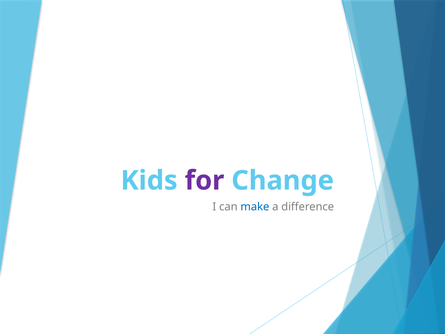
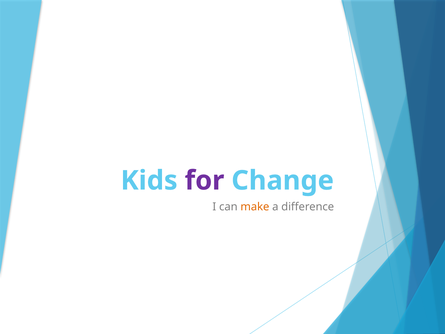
make colour: blue -> orange (255, 207)
